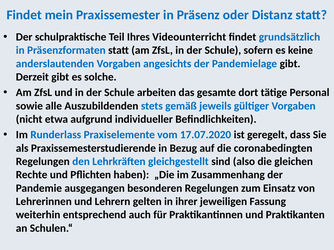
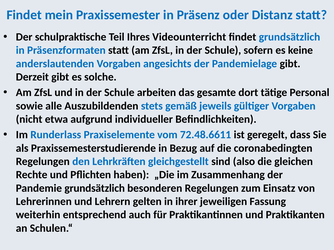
17.07.2020: 17.07.2020 -> 72.48.6611 (206, 135)
Pandemie ausgegangen: ausgegangen -> grundsätzlich (95, 188)
